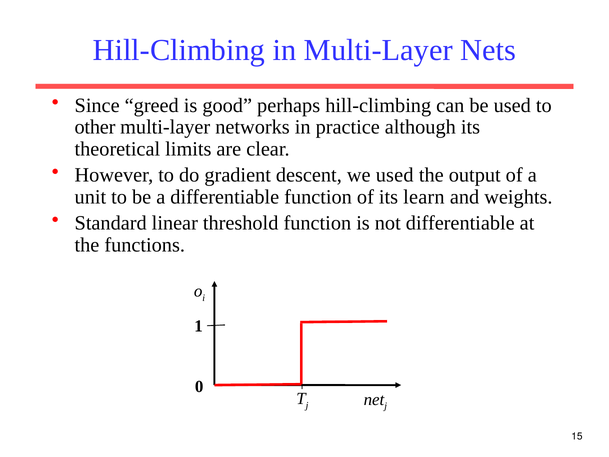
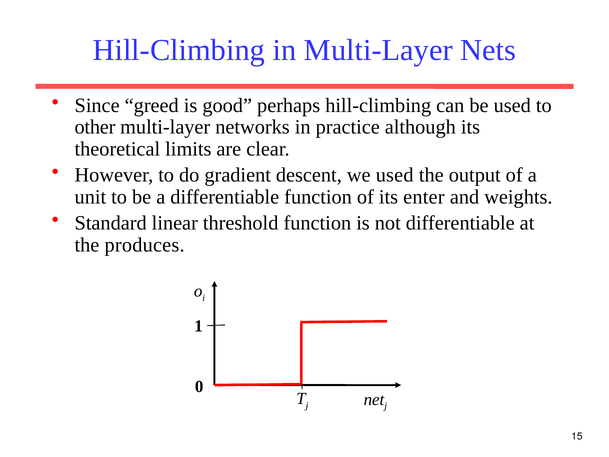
learn: learn -> enter (424, 197)
functions: functions -> produces (145, 245)
